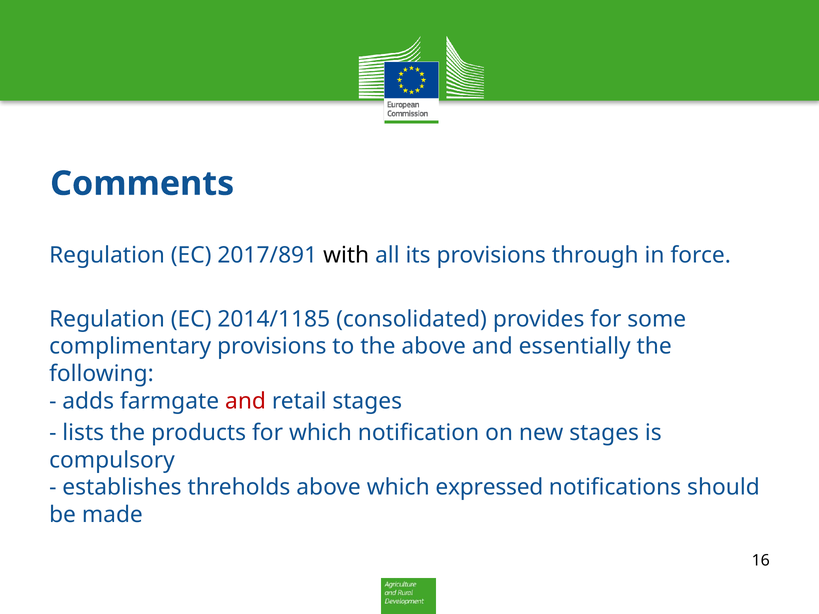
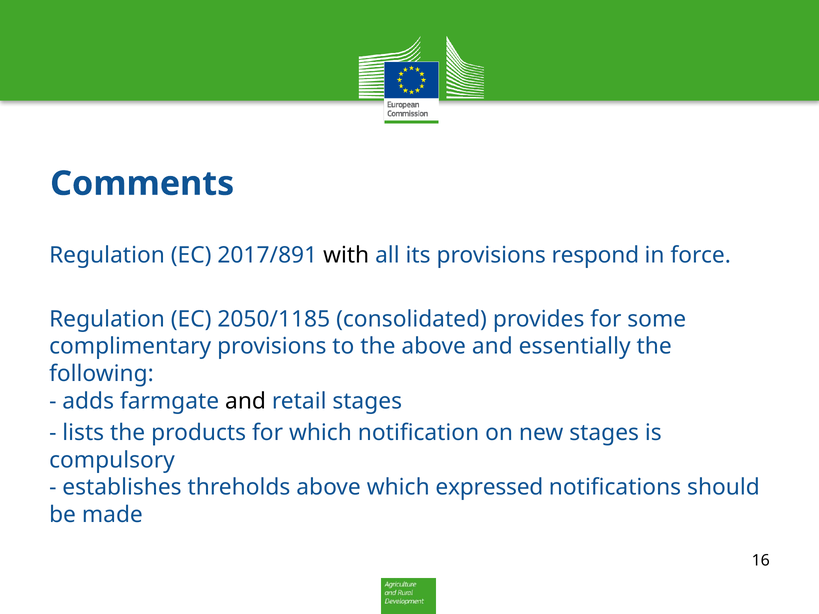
through: through -> respond (595, 256)
2014/1185: 2014/1185 -> 2050/1185 (274, 319)
and colour: red -> black (246, 401)
